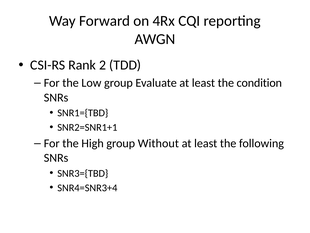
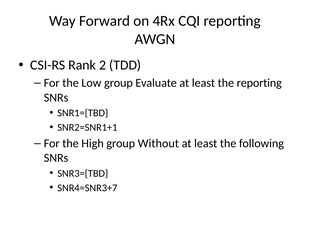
the condition: condition -> reporting (259, 83)
SNR4=SNR3+4: SNR4=SNR3+4 -> SNR4=SNR3+7 (87, 187)
